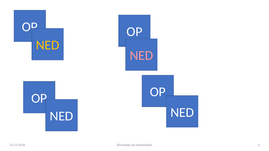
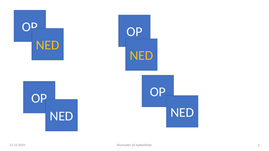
NED colour: pink -> yellow (141, 56)
